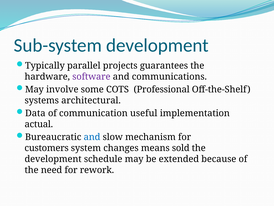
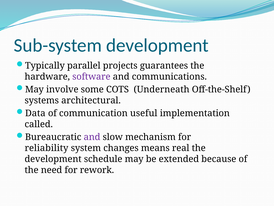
Professional: Professional -> Underneath (162, 89)
actual: actual -> called (39, 124)
and colour: blue -> purple (92, 137)
customers: customers -> reliability (46, 148)
sold: sold -> real (181, 148)
